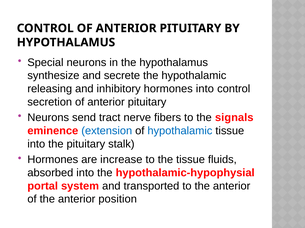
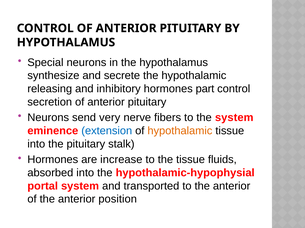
hormones into: into -> part (205, 89)
tract: tract -> very (110, 118)
the signals: signals -> system (234, 118)
hypothalamic colour: blue -> orange (180, 131)
